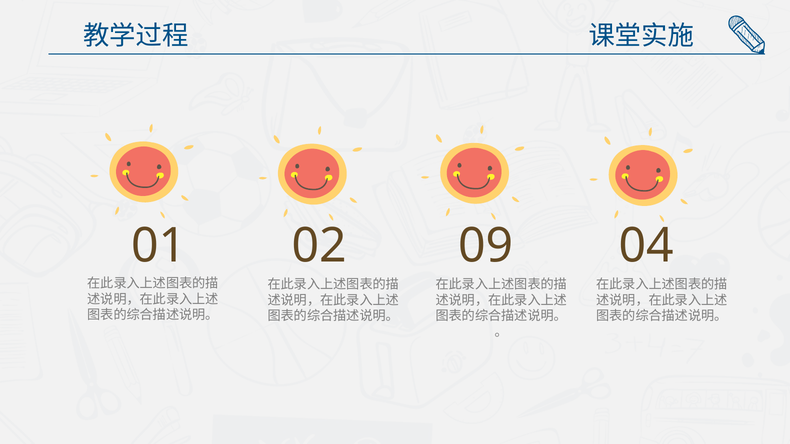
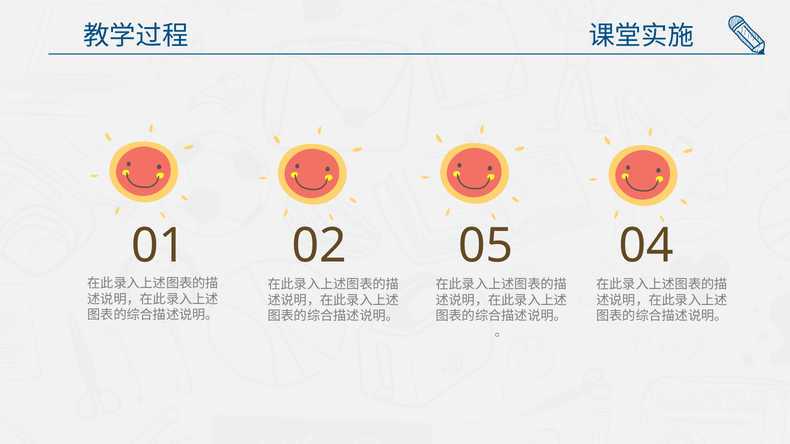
09: 09 -> 05 (486, 246)
